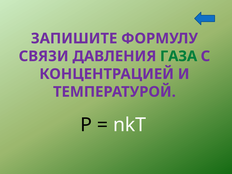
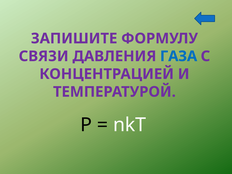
ГАЗА colour: green -> blue (179, 56)
